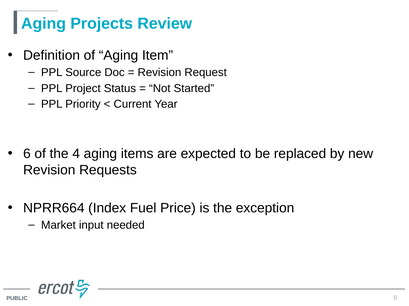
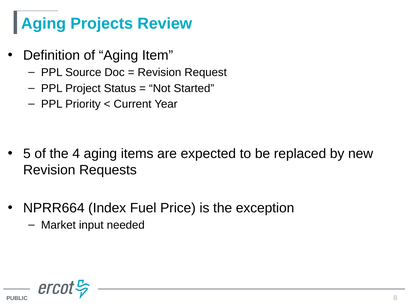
6: 6 -> 5 (27, 154)
